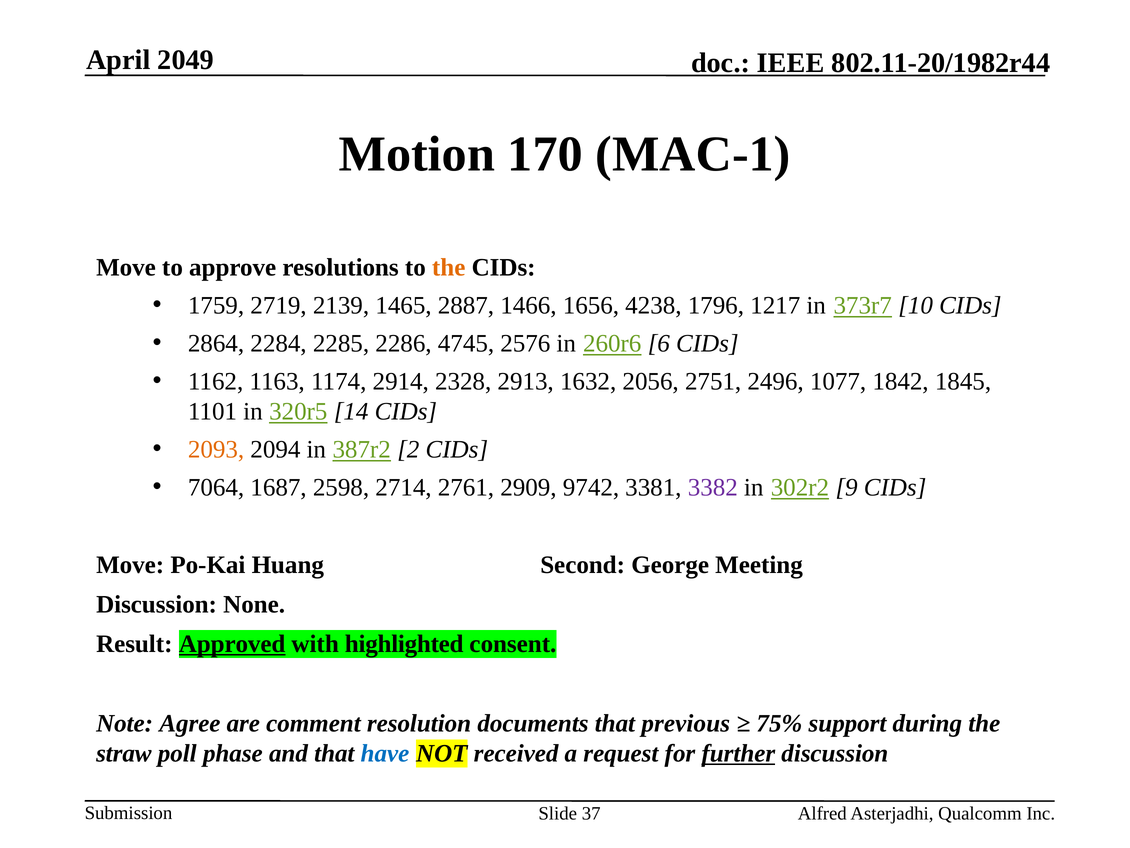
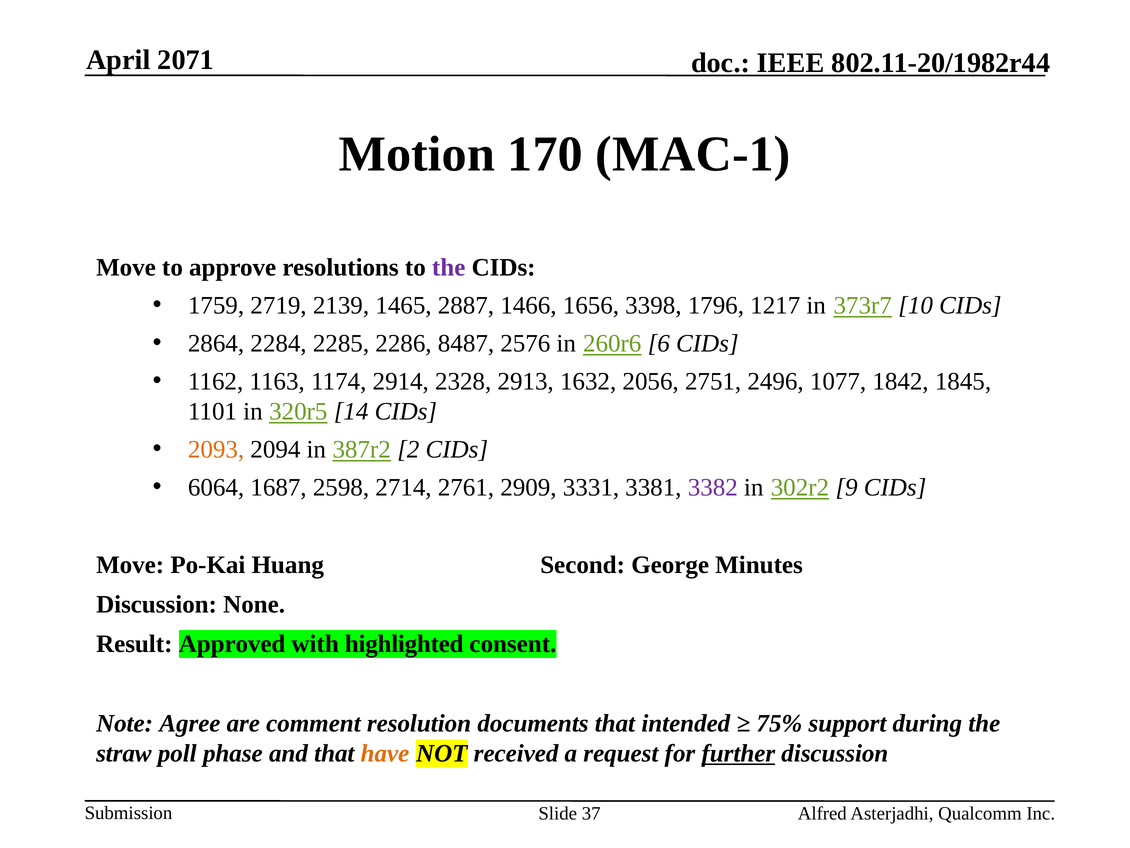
2049: 2049 -> 2071 (186, 60)
the colour: orange -> purple (449, 267)
4238: 4238 -> 3398 (653, 305)
4745: 4745 -> 8487 (466, 343)
7064: 7064 -> 6064 (216, 487)
9742: 9742 -> 3331 (591, 487)
Meeting: Meeting -> Minutes (759, 565)
Approved underline: present -> none (232, 644)
previous: previous -> intended (686, 723)
have colour: blue -> orange (385, 753)
